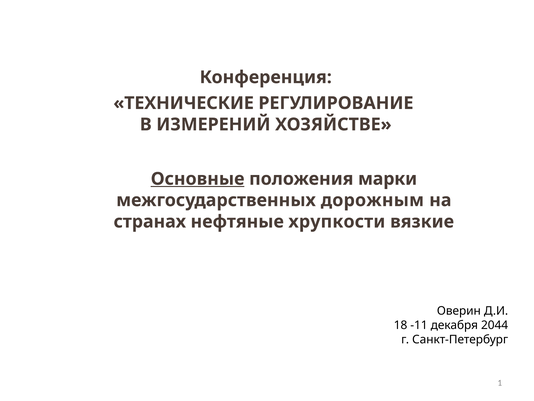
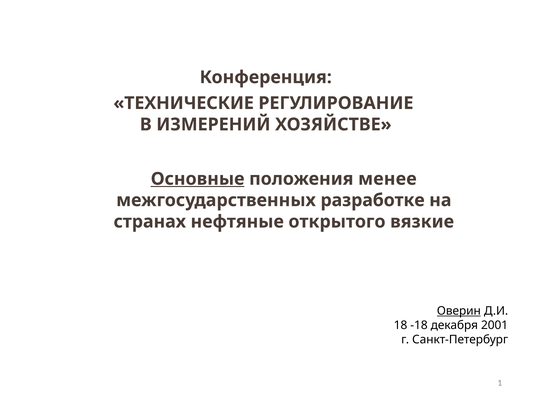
марки: марки -> менее (387, 179)
дорожным: дорожным -> разработке (373, 200)
хрупкости: хрупкости -> открытого (337, 221)
Оверин underline: none -> present (459, 311)
-11: -11 -> -18 (419, 325)
2044: 2044 -> 2001 (495, 325)
